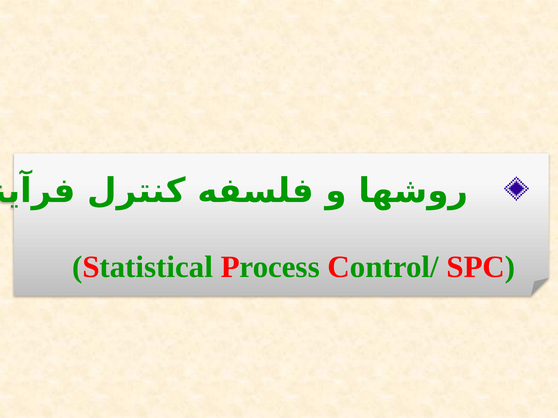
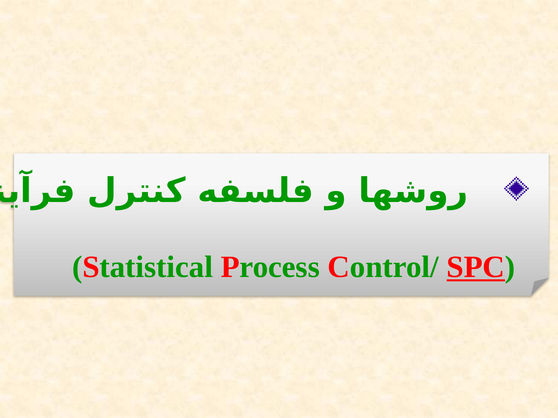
SPC underline: none -> present (476, 267)
